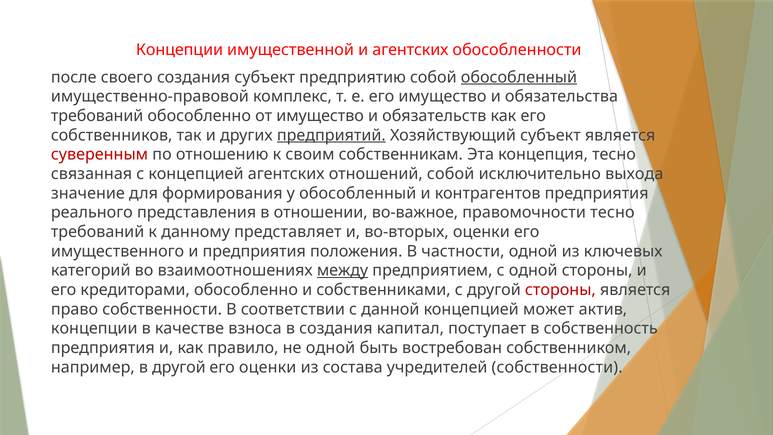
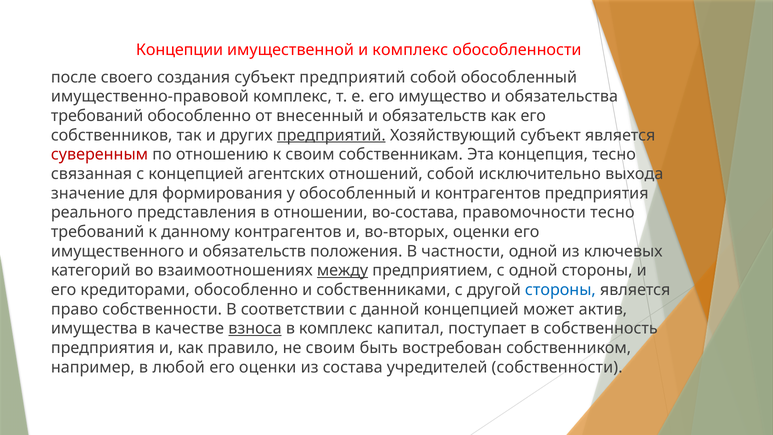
и агентских: агентских -> комплекс (410, 50)
субъект предприятию: предприятию -> предприятий (352, 77)
обособленный underline: present -> none (519, 77)
от имущество: имущество -> внесенный (320, 116)
во-важное: во-важное -> во-состава (415, 213)
данному представляет: представляет -> контрагентов (288, 232)
имущественного и предприятия: предприятия -> обязательств (254, 251)
стороны colour: red -> blue (560, 290)
концепции: концепции -> имущества (94, 329)
взноса underline: none -> present (255, 329)
в создания: создания -> комплекс (336, 329)
не одной: одной -> своим (331, 348)
в другой: другой -> любой (179, 367)
